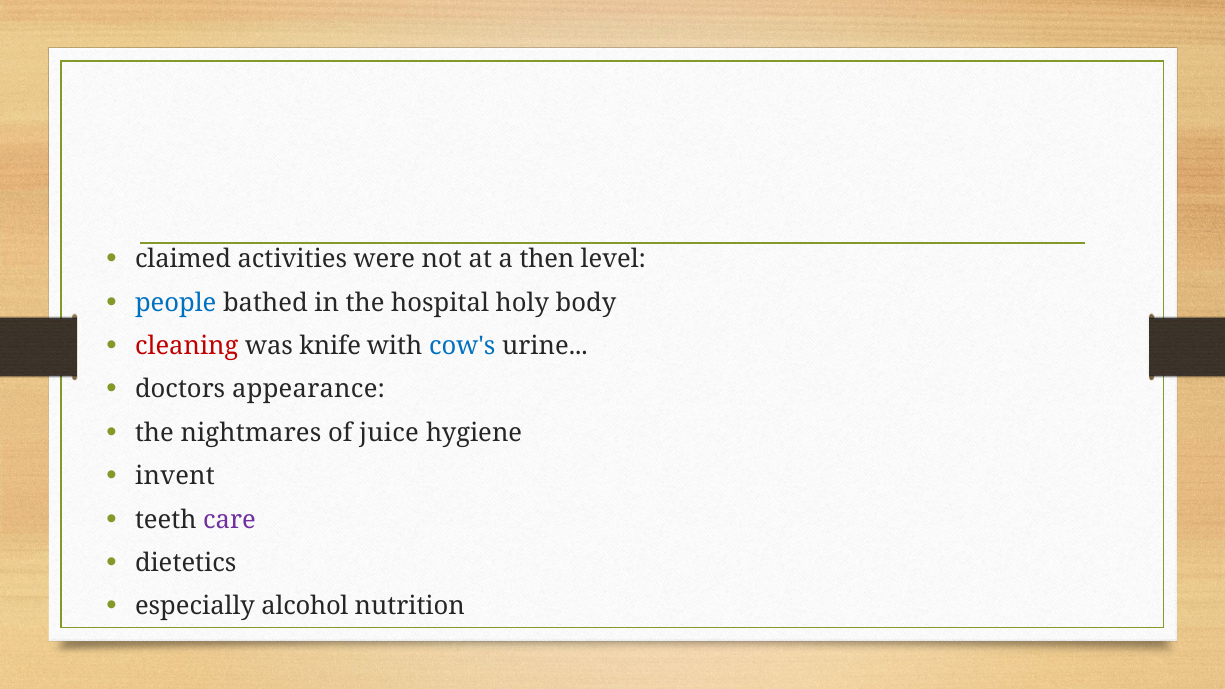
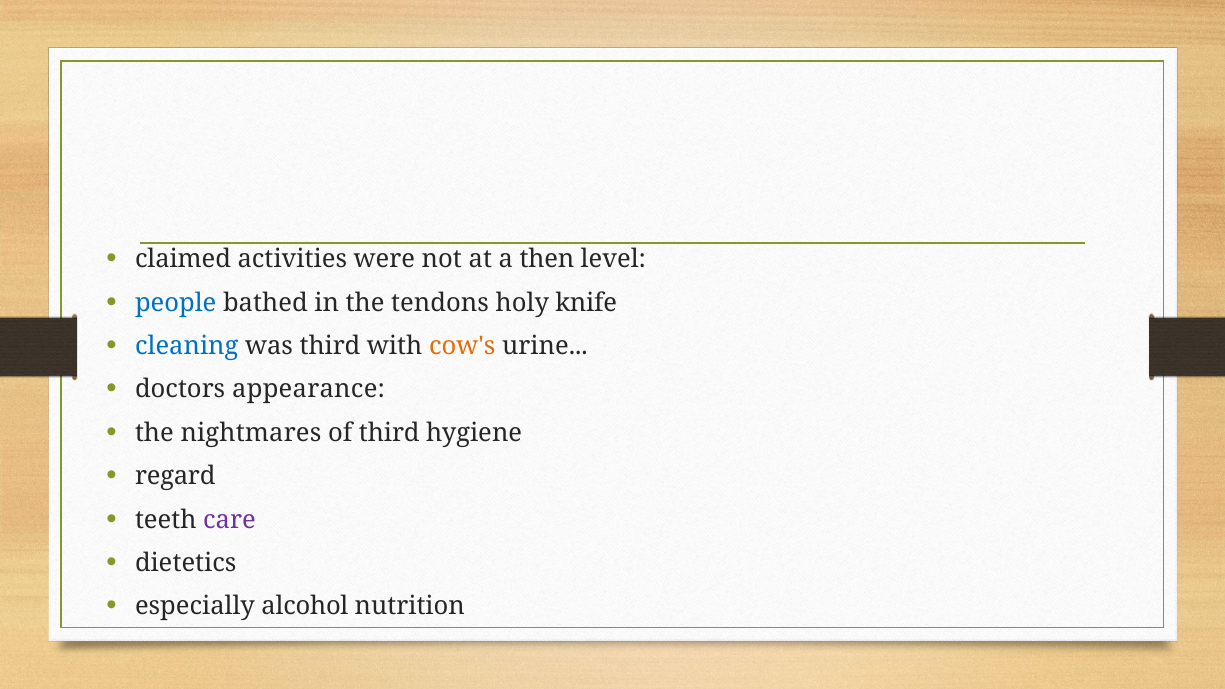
hospital: hospital -> tendons (440, 303)
body: body -> knife (586, 303)
cleaning colour: red -> blue (187, 346)
was knife: knife -> third (330, 346)
cow's colour: blue -> orange (462, 346)
of juice: juice -> third (389, 433)
invent: invent -> regard (175, 476)
